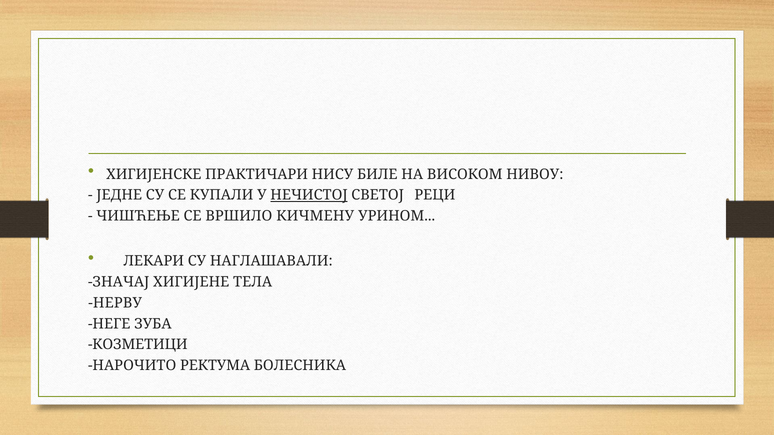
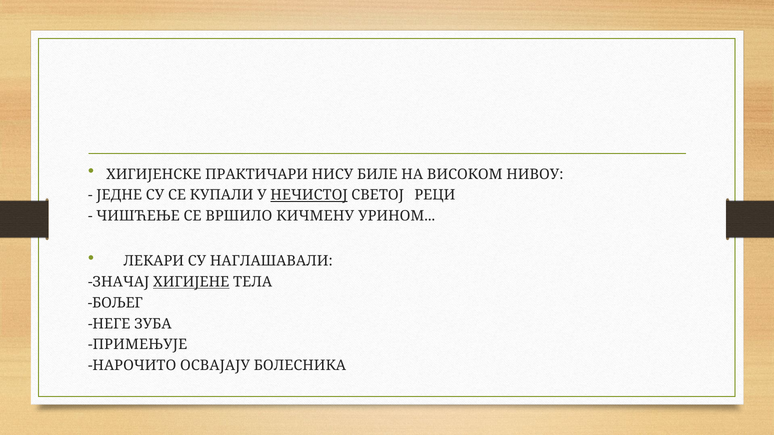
ХИГИЈЕНЕ underline: none -> present (191, 282)
НЕРВУ: НЕРВУ -> БОЉЕГ (115, 303)
КОЗМЕТИЦИ: КОЗМЕТИЦИ -> ПРИМЕЊУЈЕ (138, 345)
РЕКТУМА: РЕКТУМА -> ОСВАЈАЈУ (215, 366)
